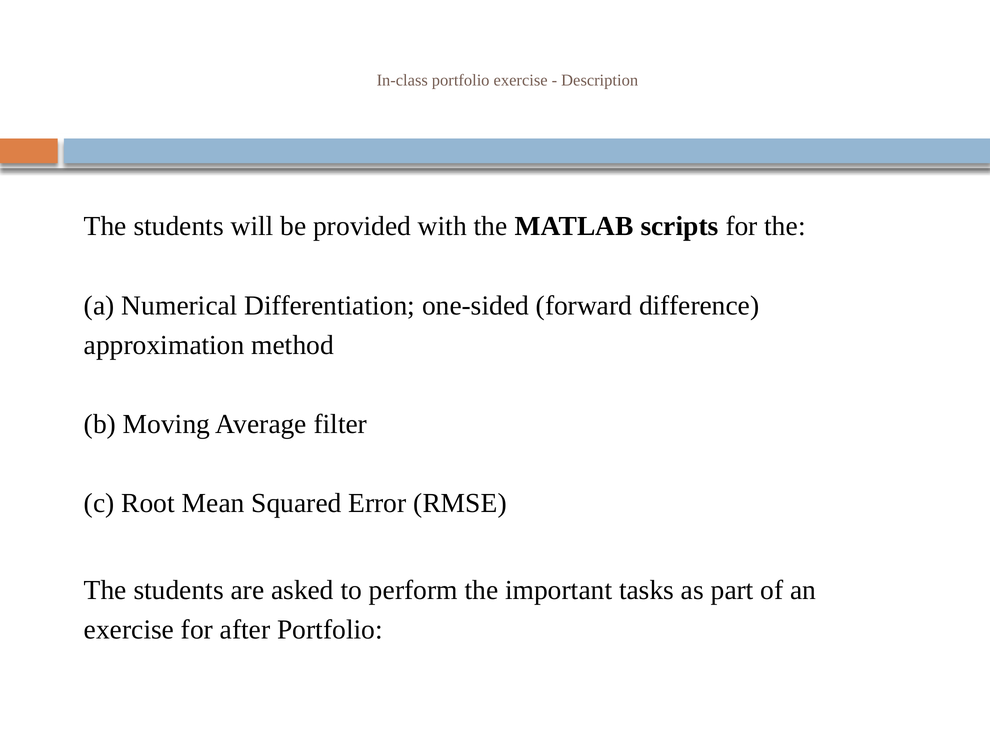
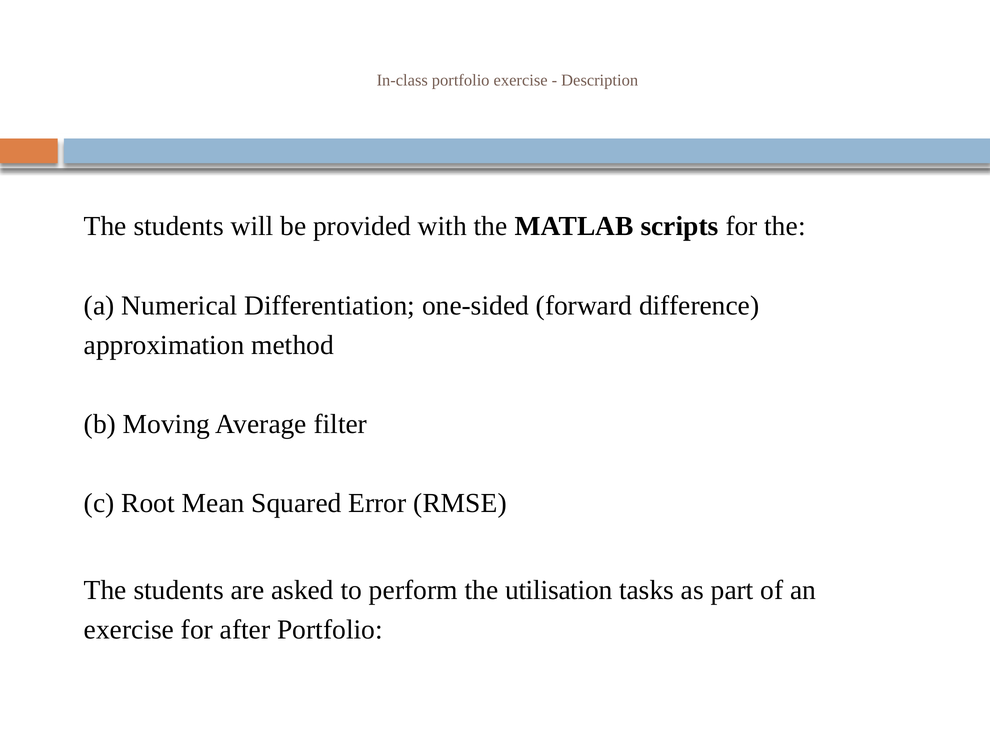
important: important -> utilisation (559, 591)
